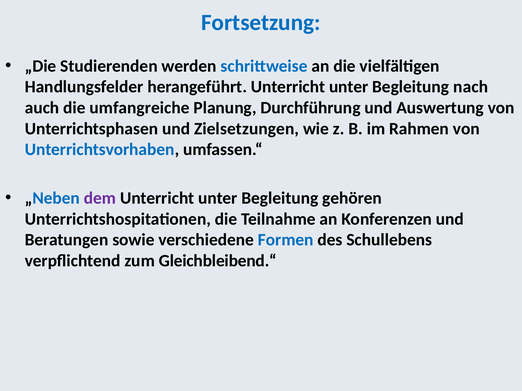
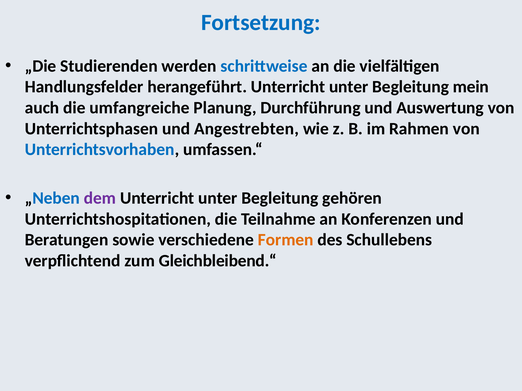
nach: nach -> mein (471, 87)
Zielsetzungen: Zielsetzungen -> Angestrebten (246, 129)
Formen colour: blue -> orange (286, 240)
